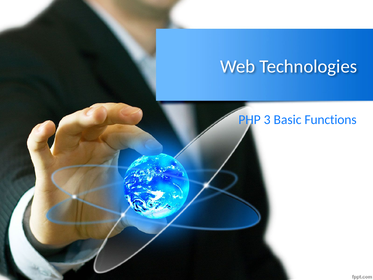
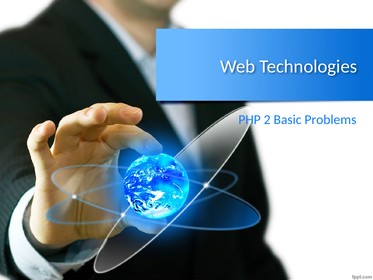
3: 3 -> 2 (267, 120)
Functions: Functions -> Problems (330, 120)
